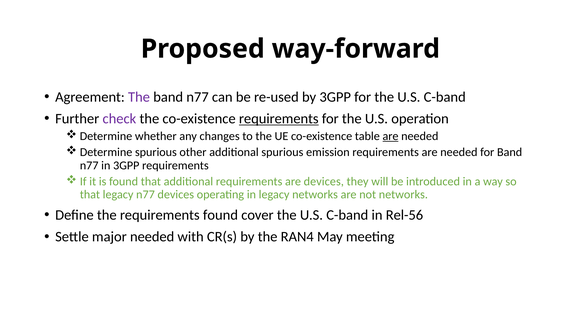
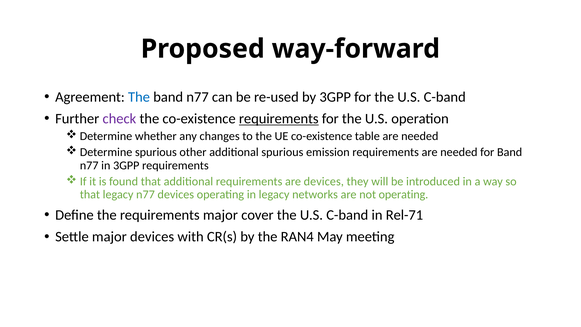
The colour: purple -> blue (139, 97)
are underline: present -> none (390, 136)
not networks: networks -> operating (403, 194)
requirements found: found -> major (220, 215)
Rel-56: Rel-56 -> Rel-71 (404, 215)
major needed: needed -> devices (152, 237)
